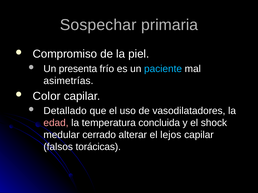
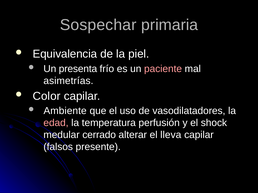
Compromiso: Compromiso -> Equivalencia (65, 54)
paciente colour: light blue -> pink (163, 69)
Detallado: Detallado -> Ambiente (65, 111)
concluida: concluida -> perfusión (159, 123)
lejos: lejos -> lleva (171, 135)
torácicas: torácicas -> presente (98, 147)
